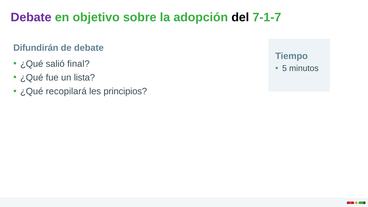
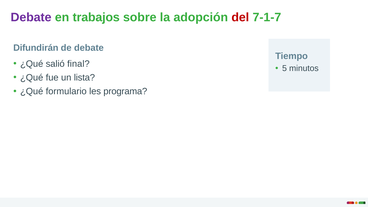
objetivo: objetivo -> trabajos (96, 17)
del colour: black -> red (240, 17)
recopilará: recopilará -> formulario (66, 91)
principios: principios -> programa (125, 91)
